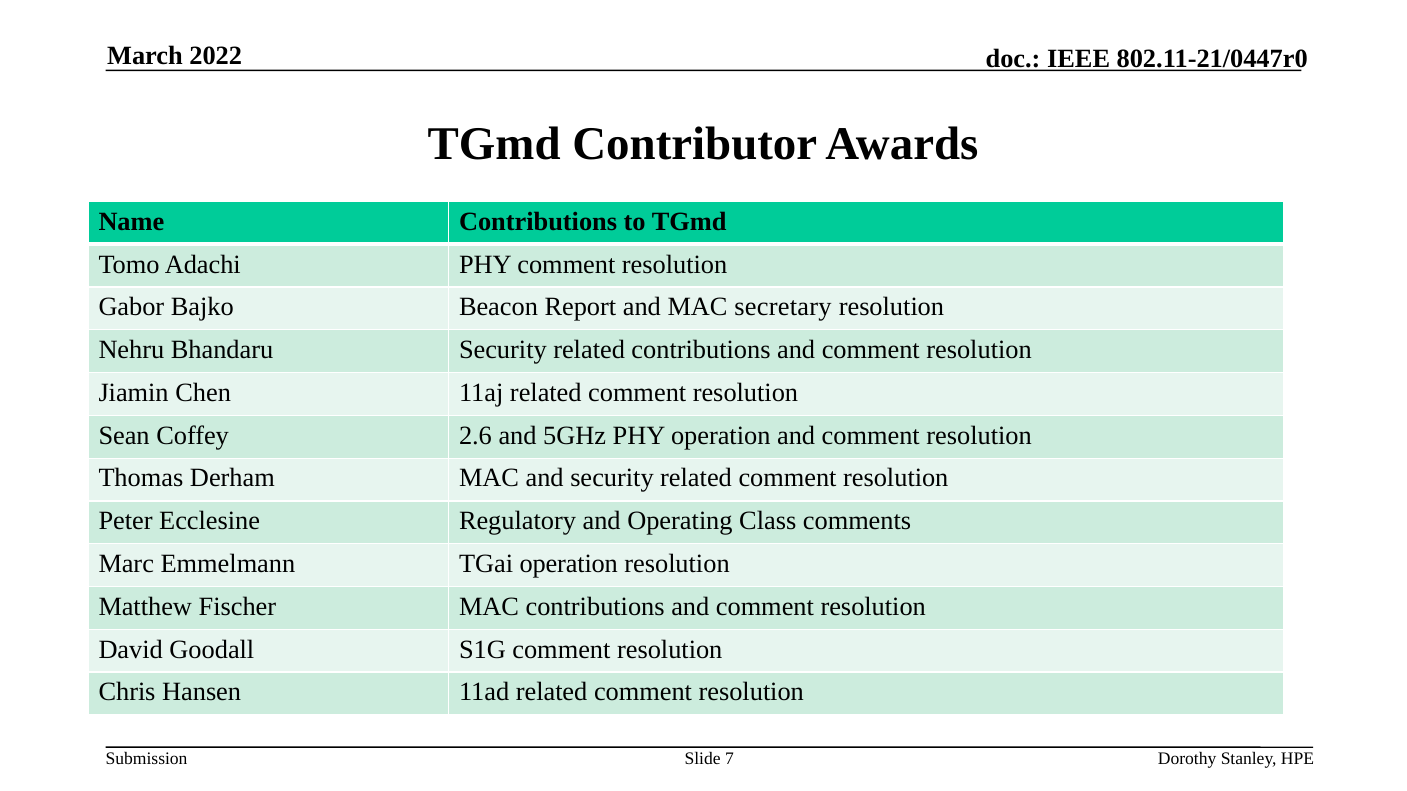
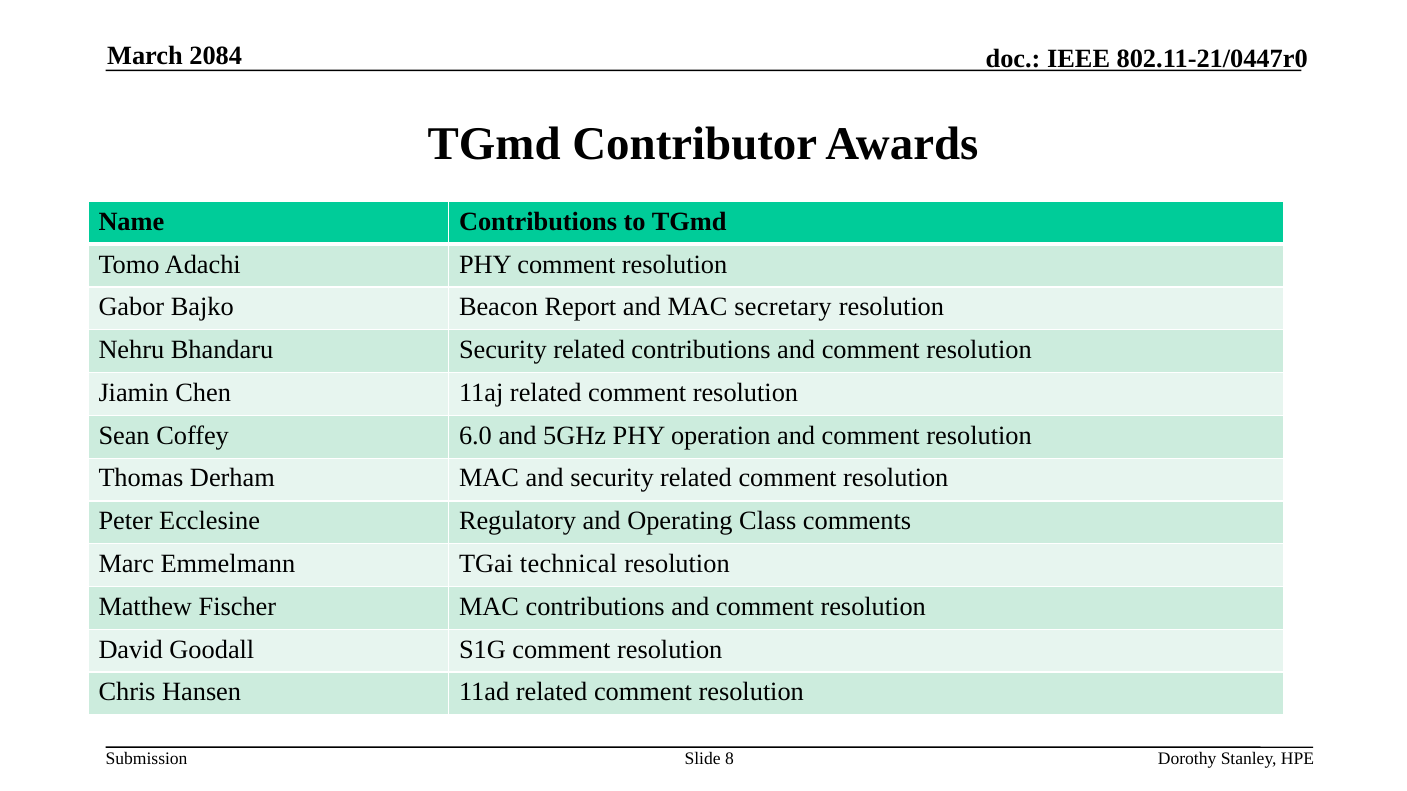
2022: 2022 -> 2084 (216, 56)
2.6: 2.6 -> 6.0 (475, 436)
TGai operation: operation -> technical (569, 564)
7: 7 -> 8 (729, 759)
